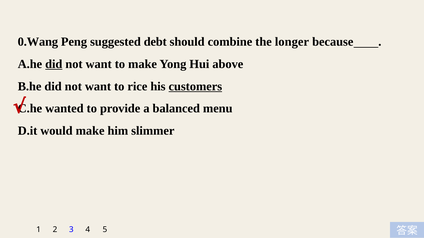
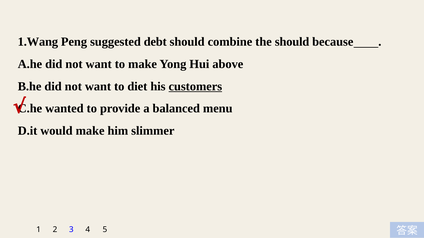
0.Wang: 0.Wang -> 1.Wang (38, 42)
the longer: longer -> should (292, 42)
did underline: present -> none (54, 64)
rice: rice -> diet (137, 86)
